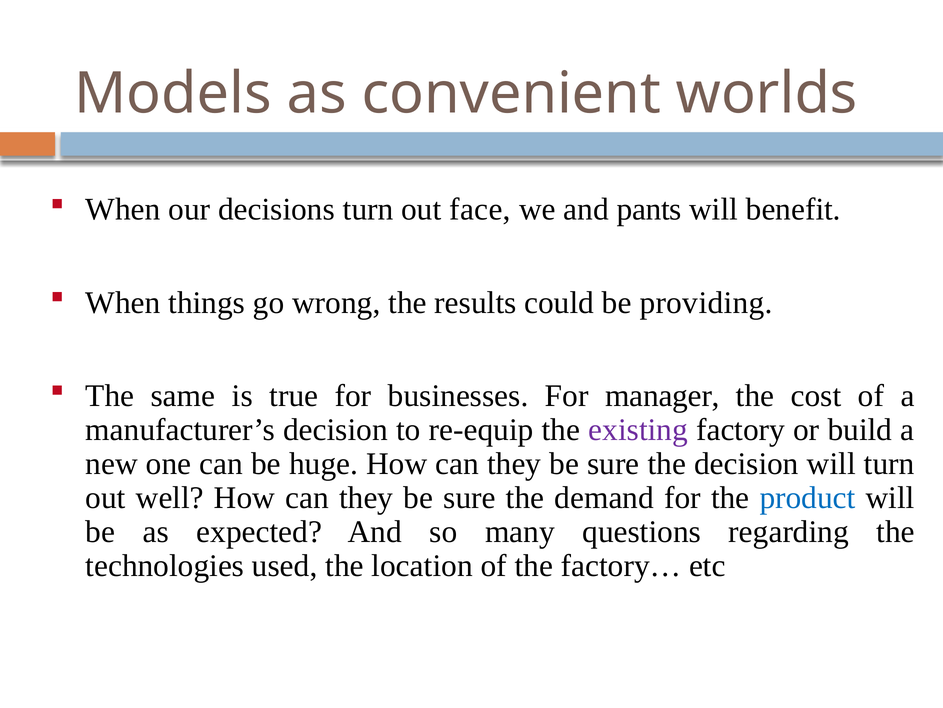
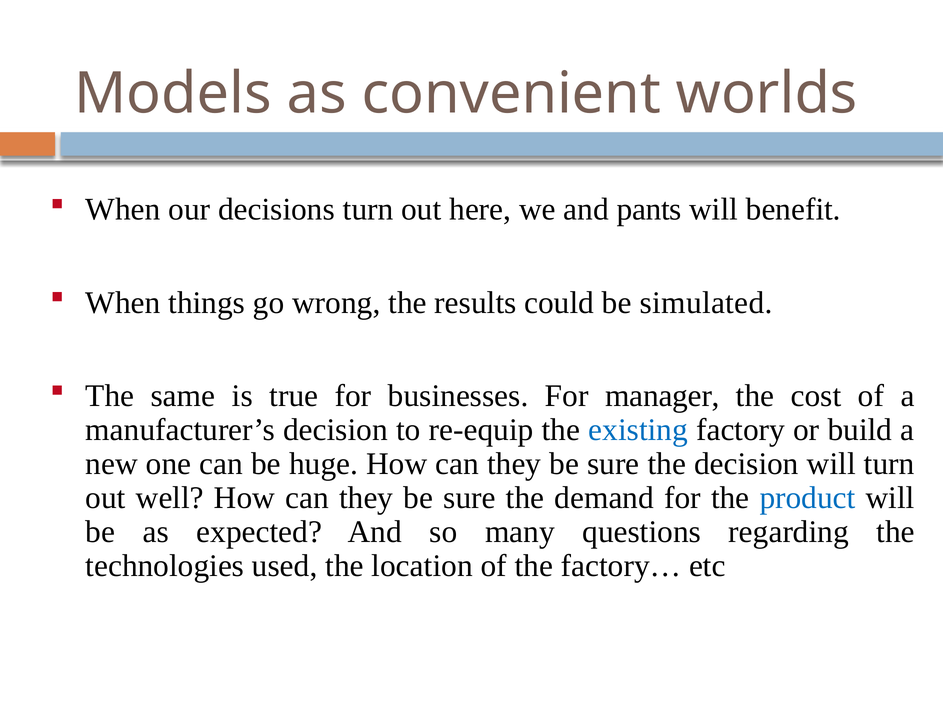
face: face -> here (480, 209)
providing: providing -> simulated (706, 302)
existing colour: purple -> blue (638, 429)
